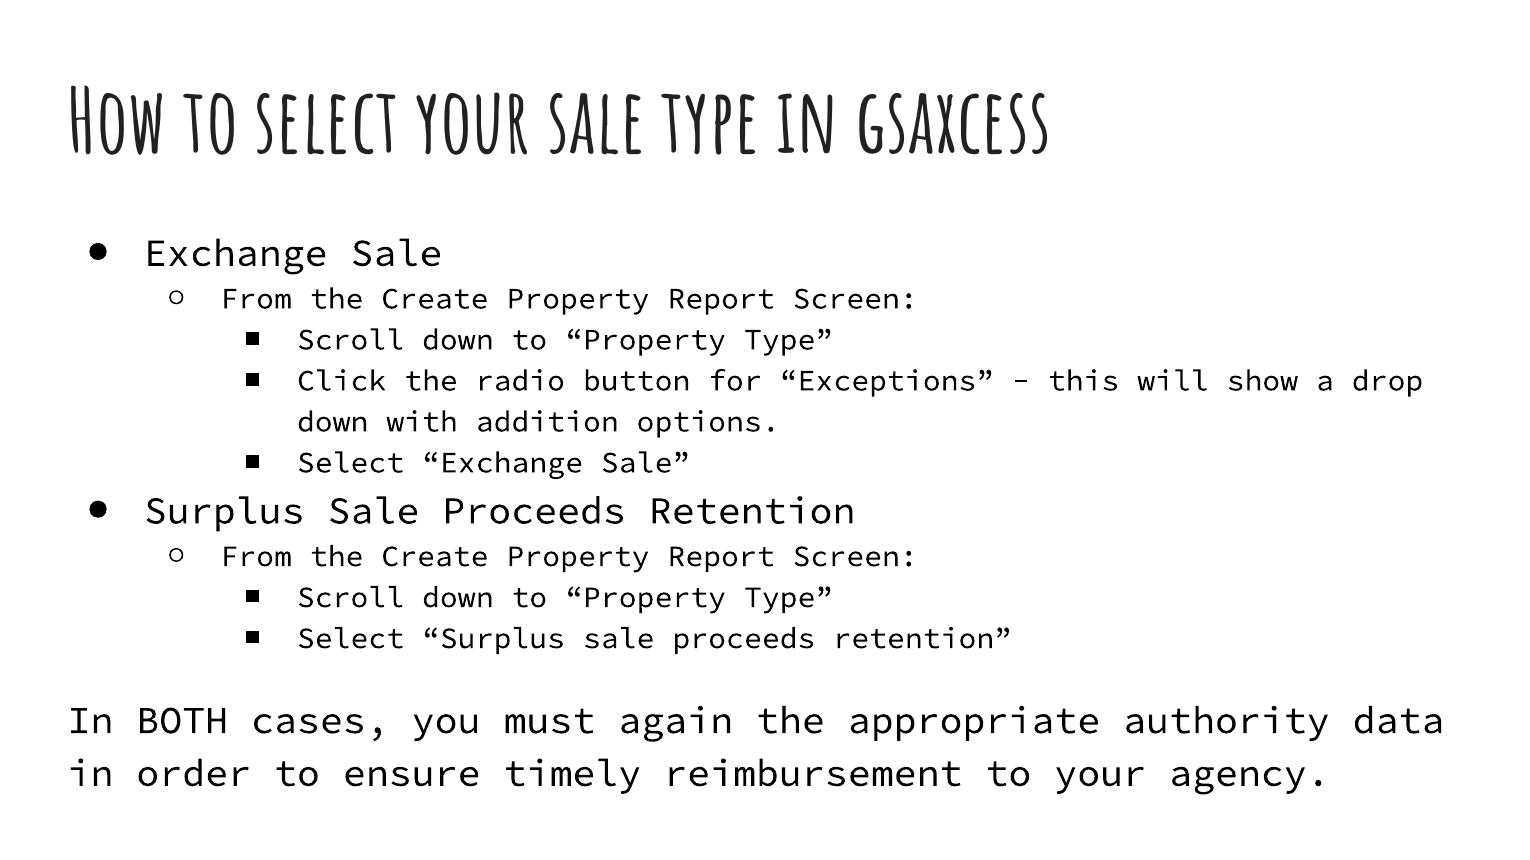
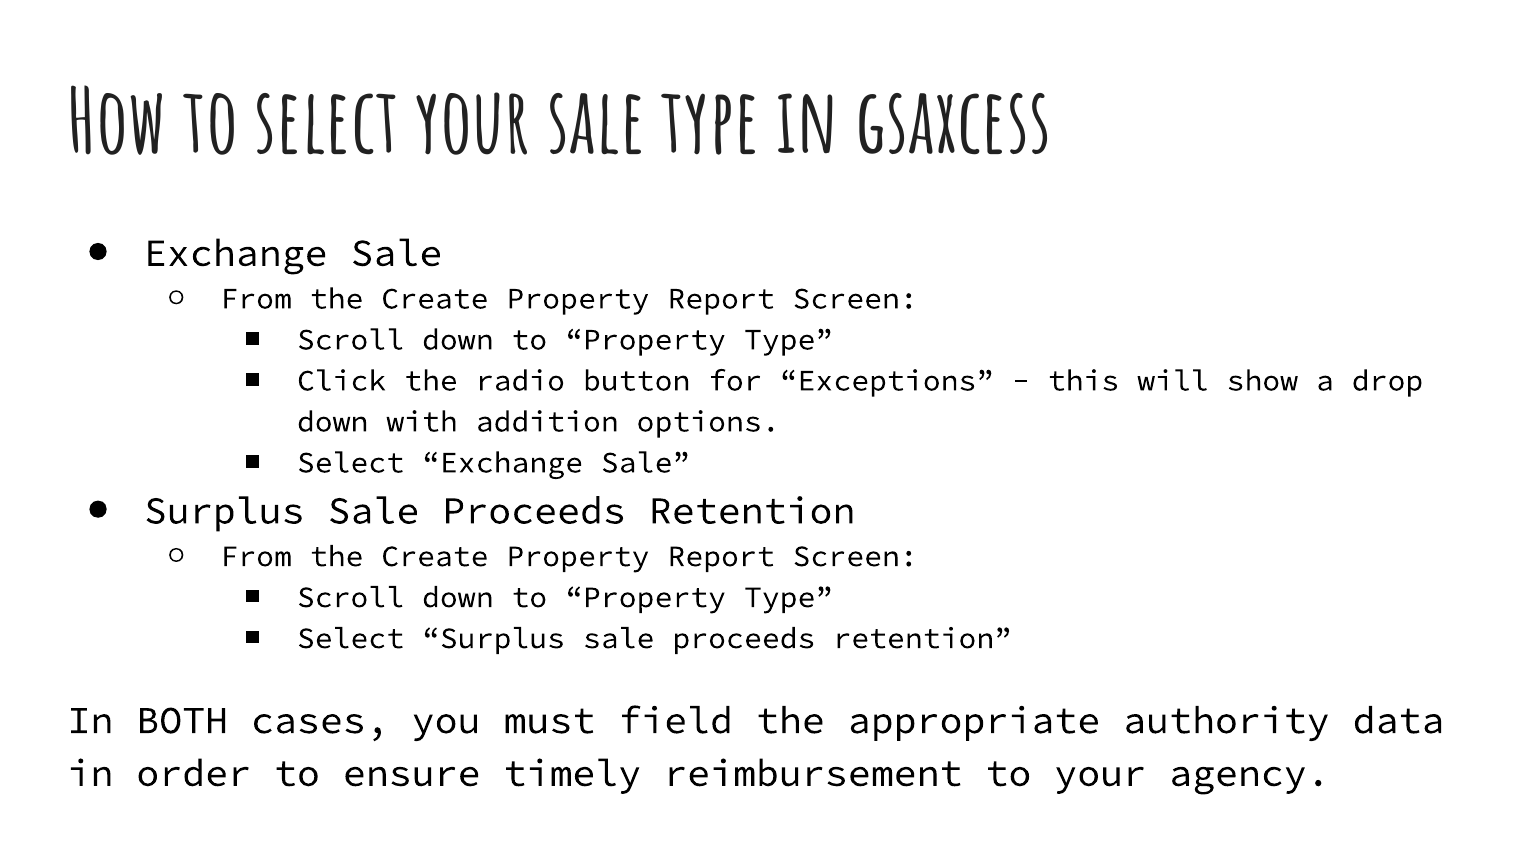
again: again -> field (676, 721)
